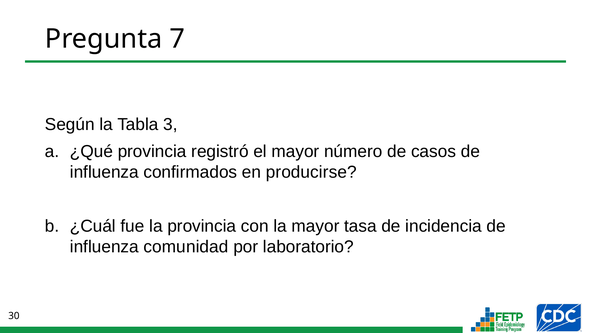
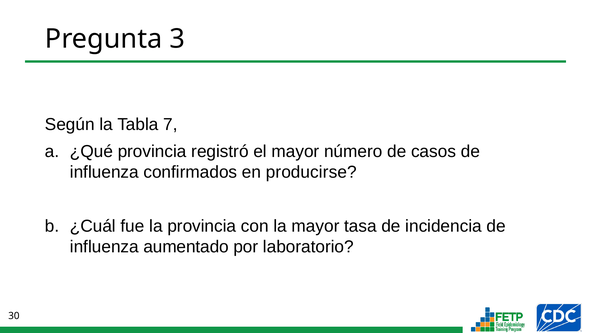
7: 7 -> 3 (177, 39)
3: 3 -> 7 (170, 124)
comunidad: comunidad -> aumentado (186, 246)
